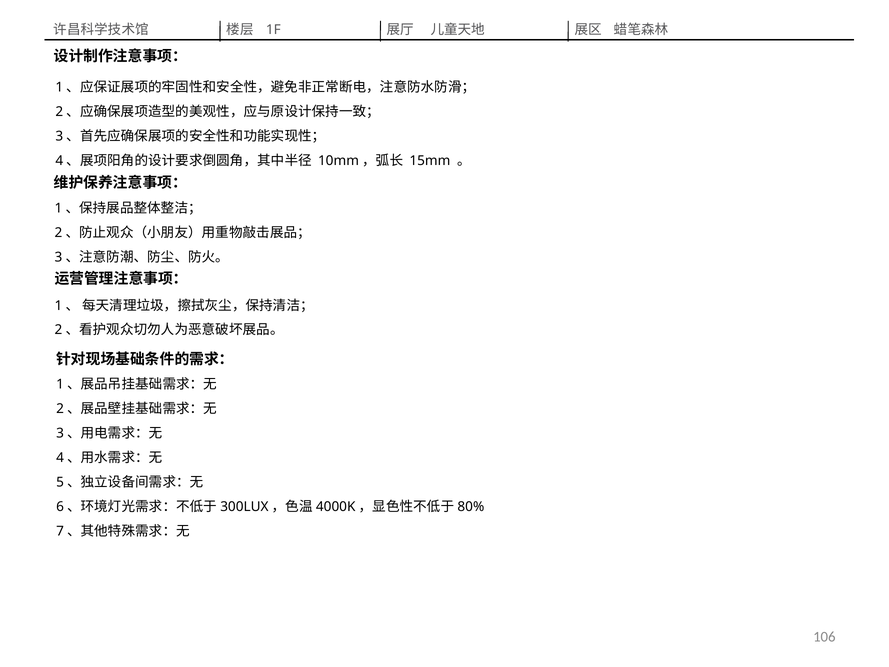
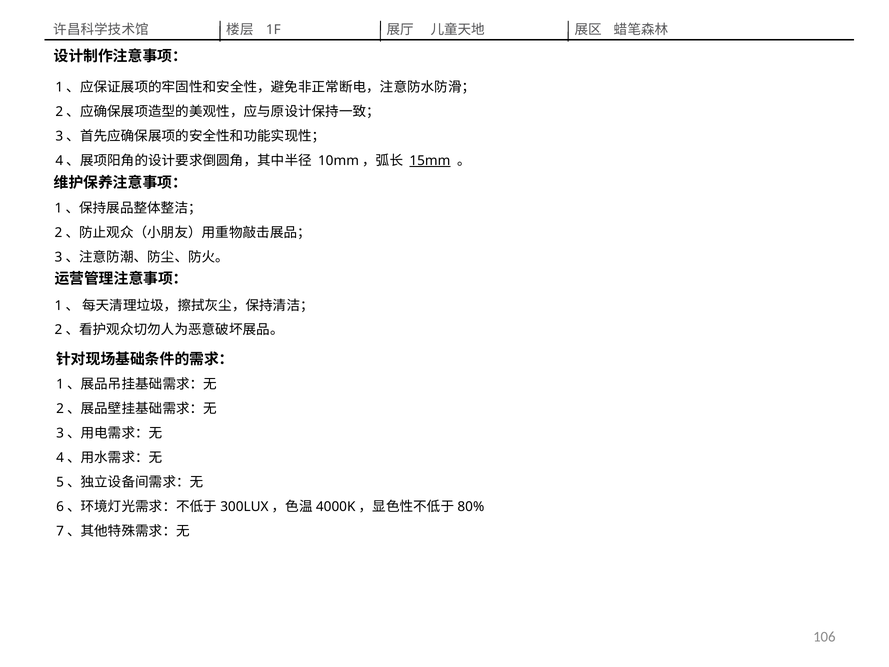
15mm underline: none -> present (430, 160)
